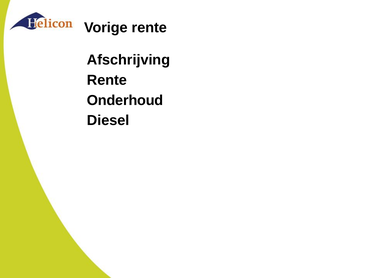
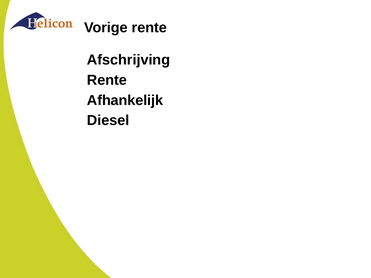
Onderhoud: Onderhoud -> Afhankelijk (125, 100)
